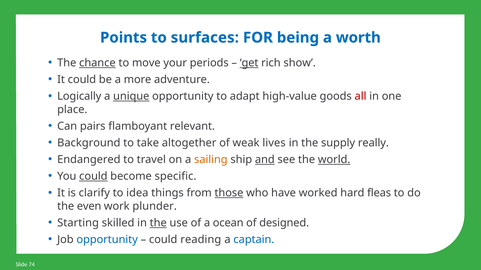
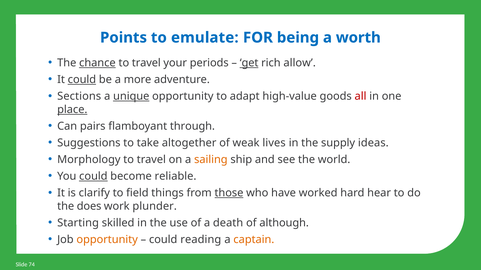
surfaces: surfaces -> emulate (205, 38)
move: move -> travel (146, 63)
show: show -> allow (300, 63)
could underline: none -> present (82, 80)
Logically: Logically -> Sections (79, 97)
place underline: none -> present (72, 110)
relevant: relevant -> through (192, 126)
Background: Background -> Suggestions (89, 143)
really: really -> ideas (373, 143)
Endangered: Endangered -> Morphology (89, 160)
and underline: present -> none (265, 160)
world underline: present -> none (334, 160)
specific: specific -> reliable (176, 177)
idea: idea -> field (137, 193)
fleas: fleas -> hear (379, 193)
even: even -> does (89, 207)
the underline: present -> none (158, 223)
ocean: ocean -> death (228, 223)
designed: designed -> although (284, 223)
opportunity colour: blue -> orange (107, 240)
captain colour: blue -> orange (254, 240)
